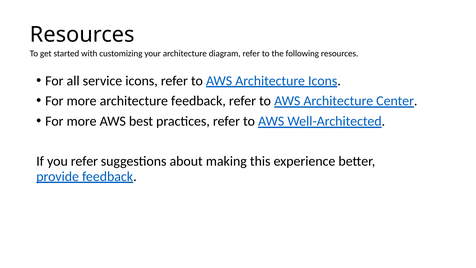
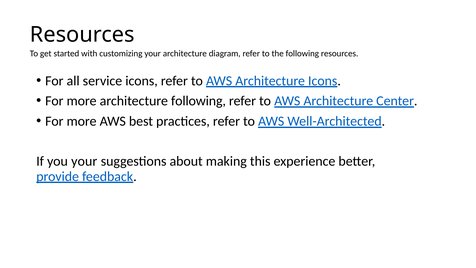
architecture feedback: feedback -> following (198, 101)
you refer: refer -> your (84, 161)
